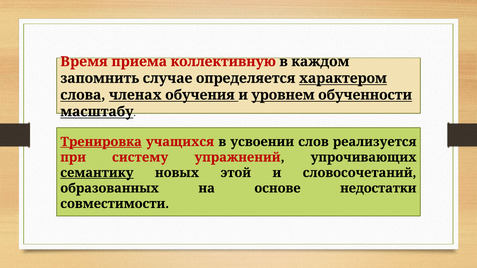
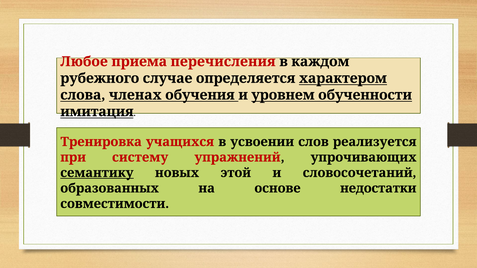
Время: Время -> Любое (84, 62)
коллективную: коллективную -> перечисления (223, 62)
запомнить: запомнить -> рубежного (100, 78)
масштабу: масштабу -> имитация (97, 112)
Тренировка underline: present -> none (101, 142)
